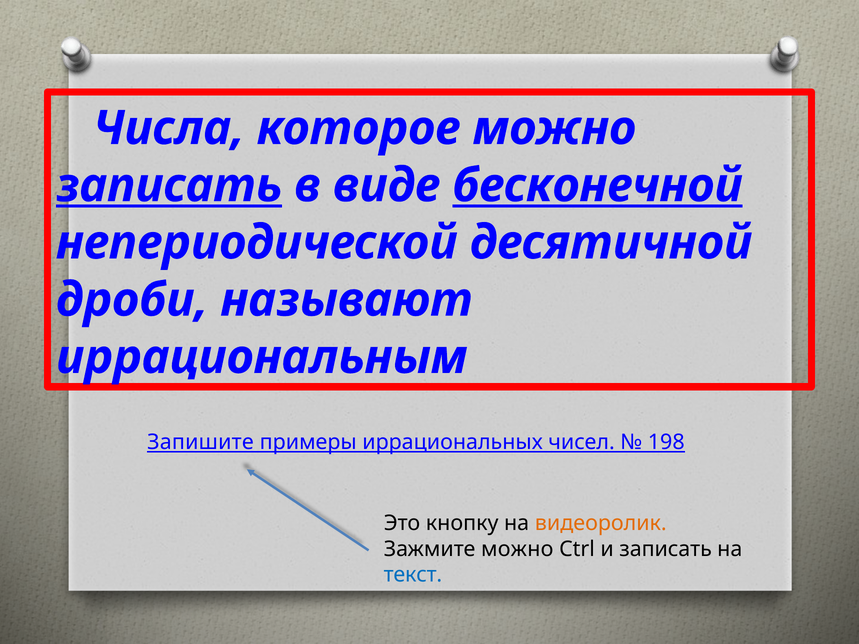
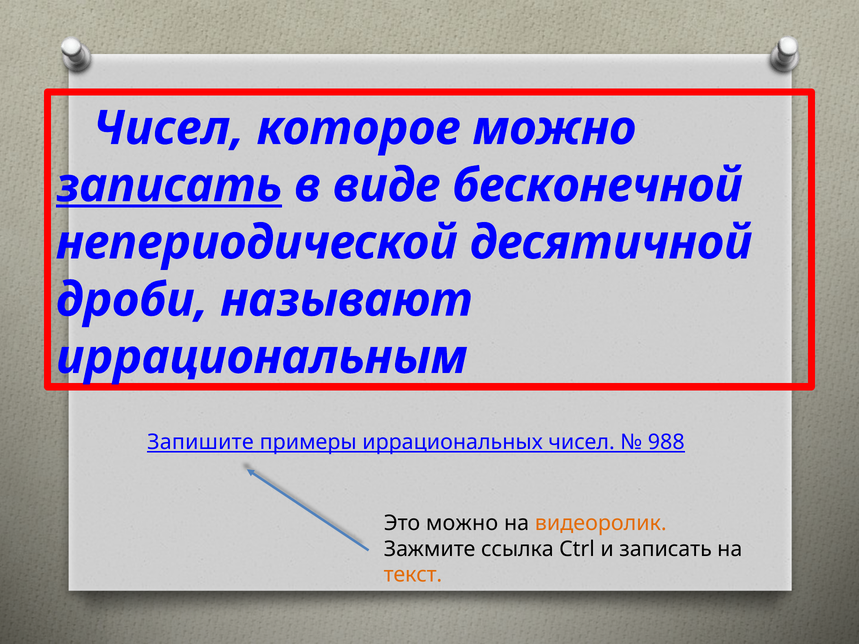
Числа: Числа -> Чисел (169, 128)
бесконечной underline: present -> none (597, 186)
198: 198 -> 988 (666, 442)
Это кнопку: кнопку -> можно (462, 523)
Зажмите можно: можно -> ссылка (517, 549)
текст colour: blue -> orange (413, 575)
